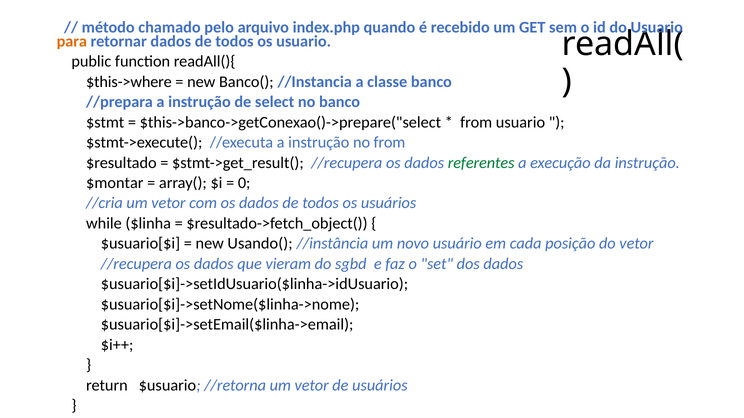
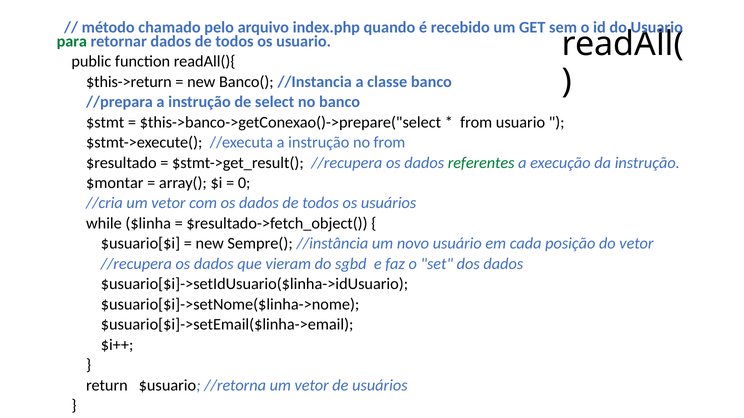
para colour: orange -> green (72, 41)
$this->where: $this->where -> $this->return (129, 82)
Usando(: Usando( -> Sempre( (260, 244)
